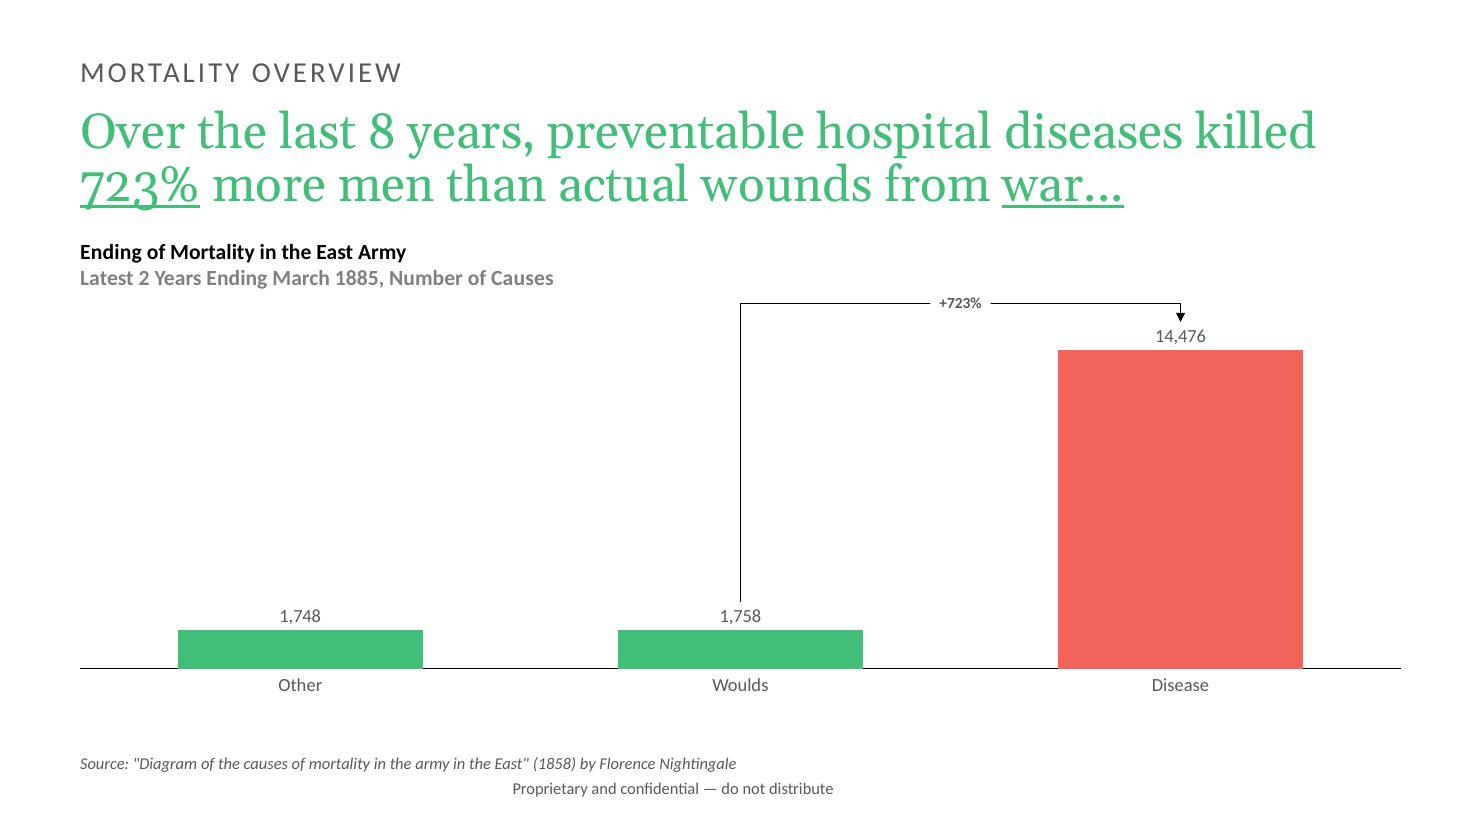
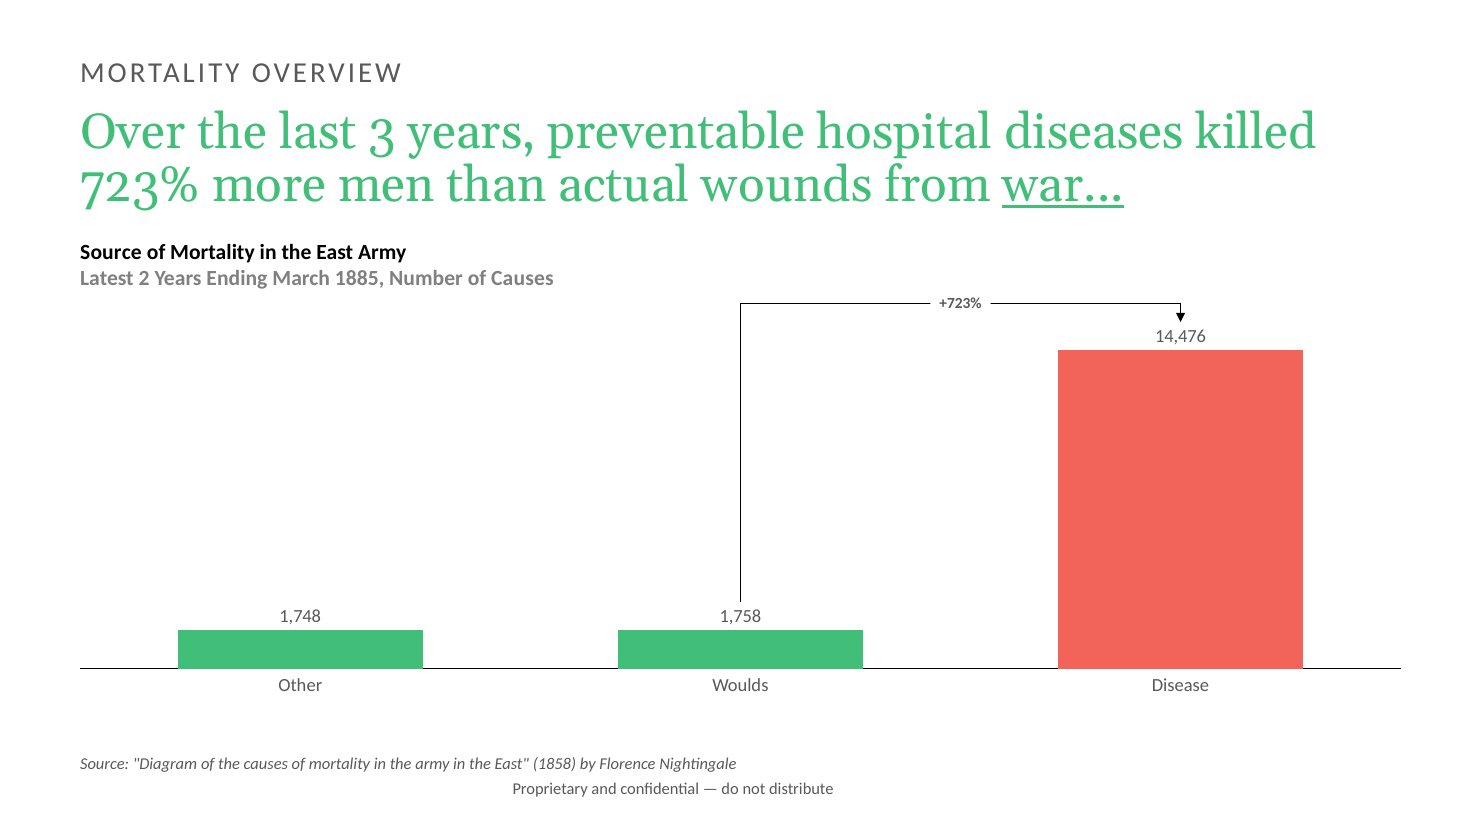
8: 8 -> 3 (382, 132)
723% underline: present -> none (140, 185)
Ending: Ending -> Source (111, 252)
